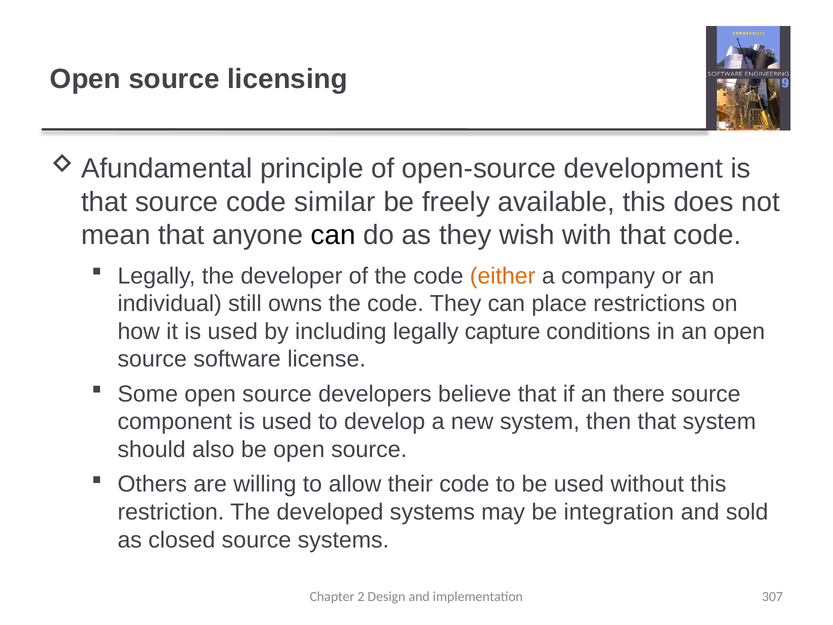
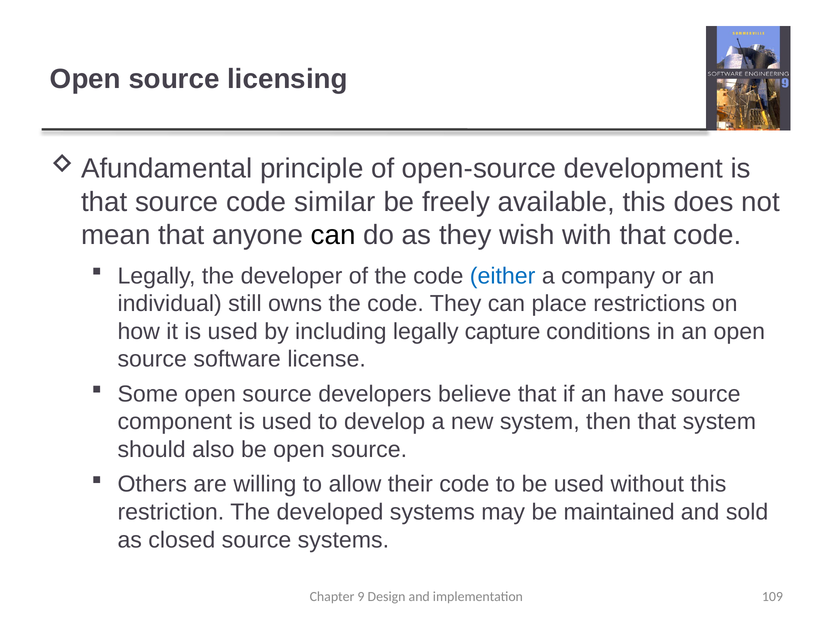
either colour: orange -> blue (503, 276)
there: there -> have (639, 394)
integration: integration -> maintained (619, 512)
2: 2 -> 9 (361, 596)
307: 307 -> 109 (772, 596)
